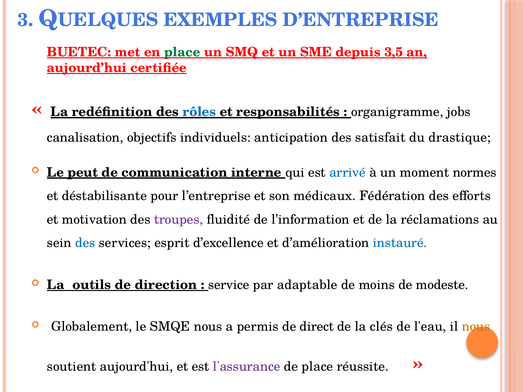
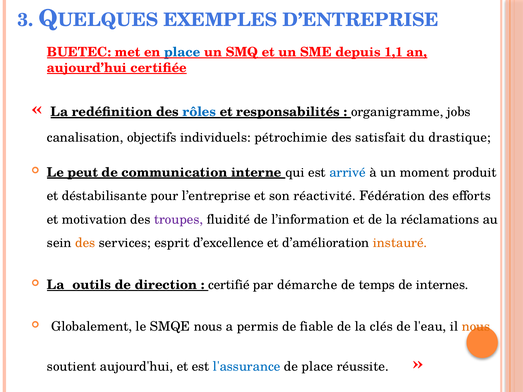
place colour: green -> blue (182, 52)
3,5: 3,5 -> 1,1 (394, 52)
anticipation: anticipation -> pétrochimie (291, 138)
normes: normes -> produit (475, 172)
médicaux: médicaux -> réactivité (325, 196)
des colour: blue -> orange (85, 243)
instauré colour: blue -> orange (400, 243)
service: service -> certifié (229, 285)
adaptable: adaptable -> démarche (307, 285)
moins: moins -> temps (377, 285)
modeste: modeste -> internes (442, 285)
direct: direct -> fiable (317, 327)
l'assurance colour: purple -> blue (247, 367)
